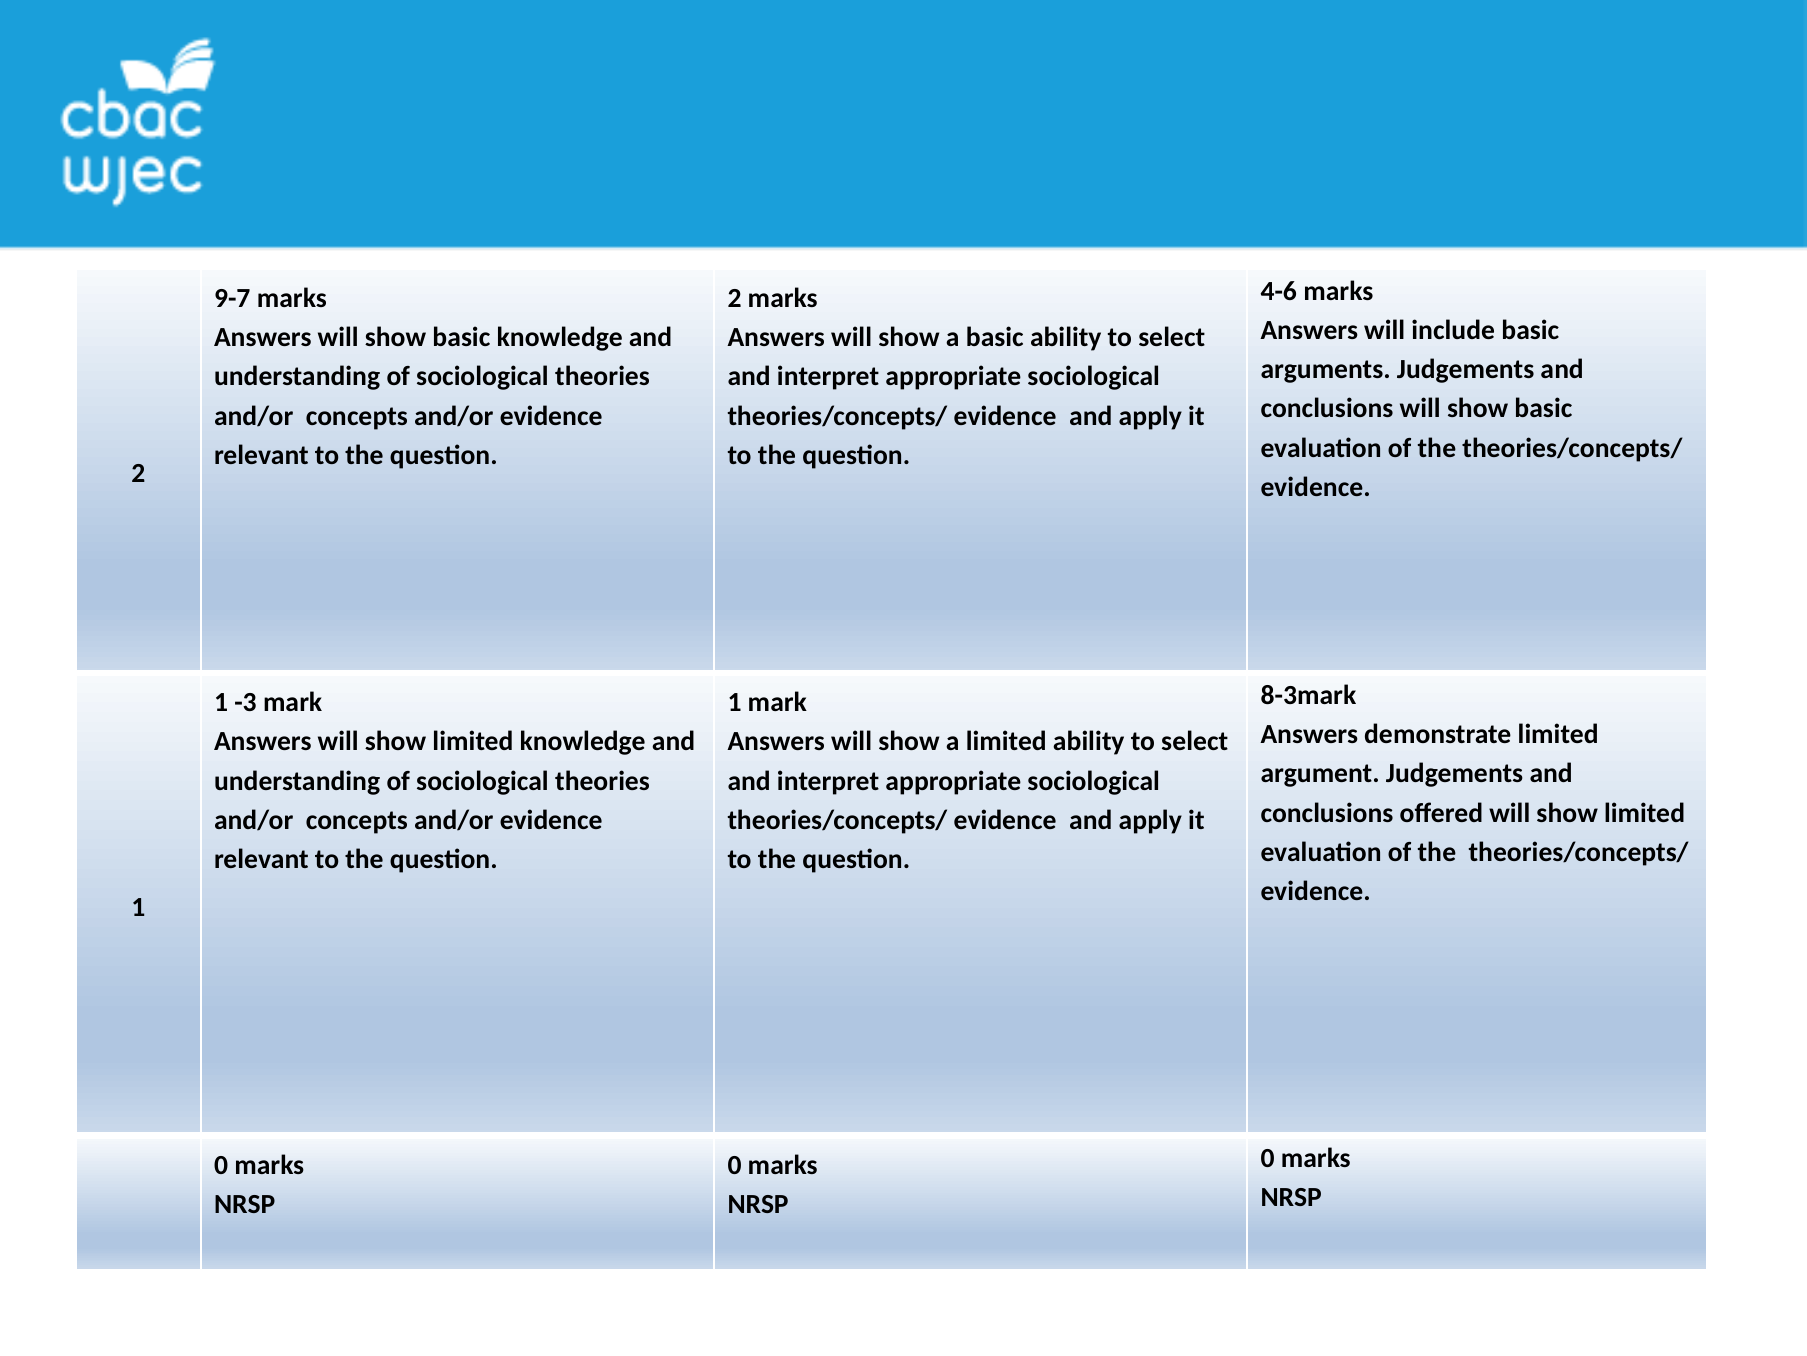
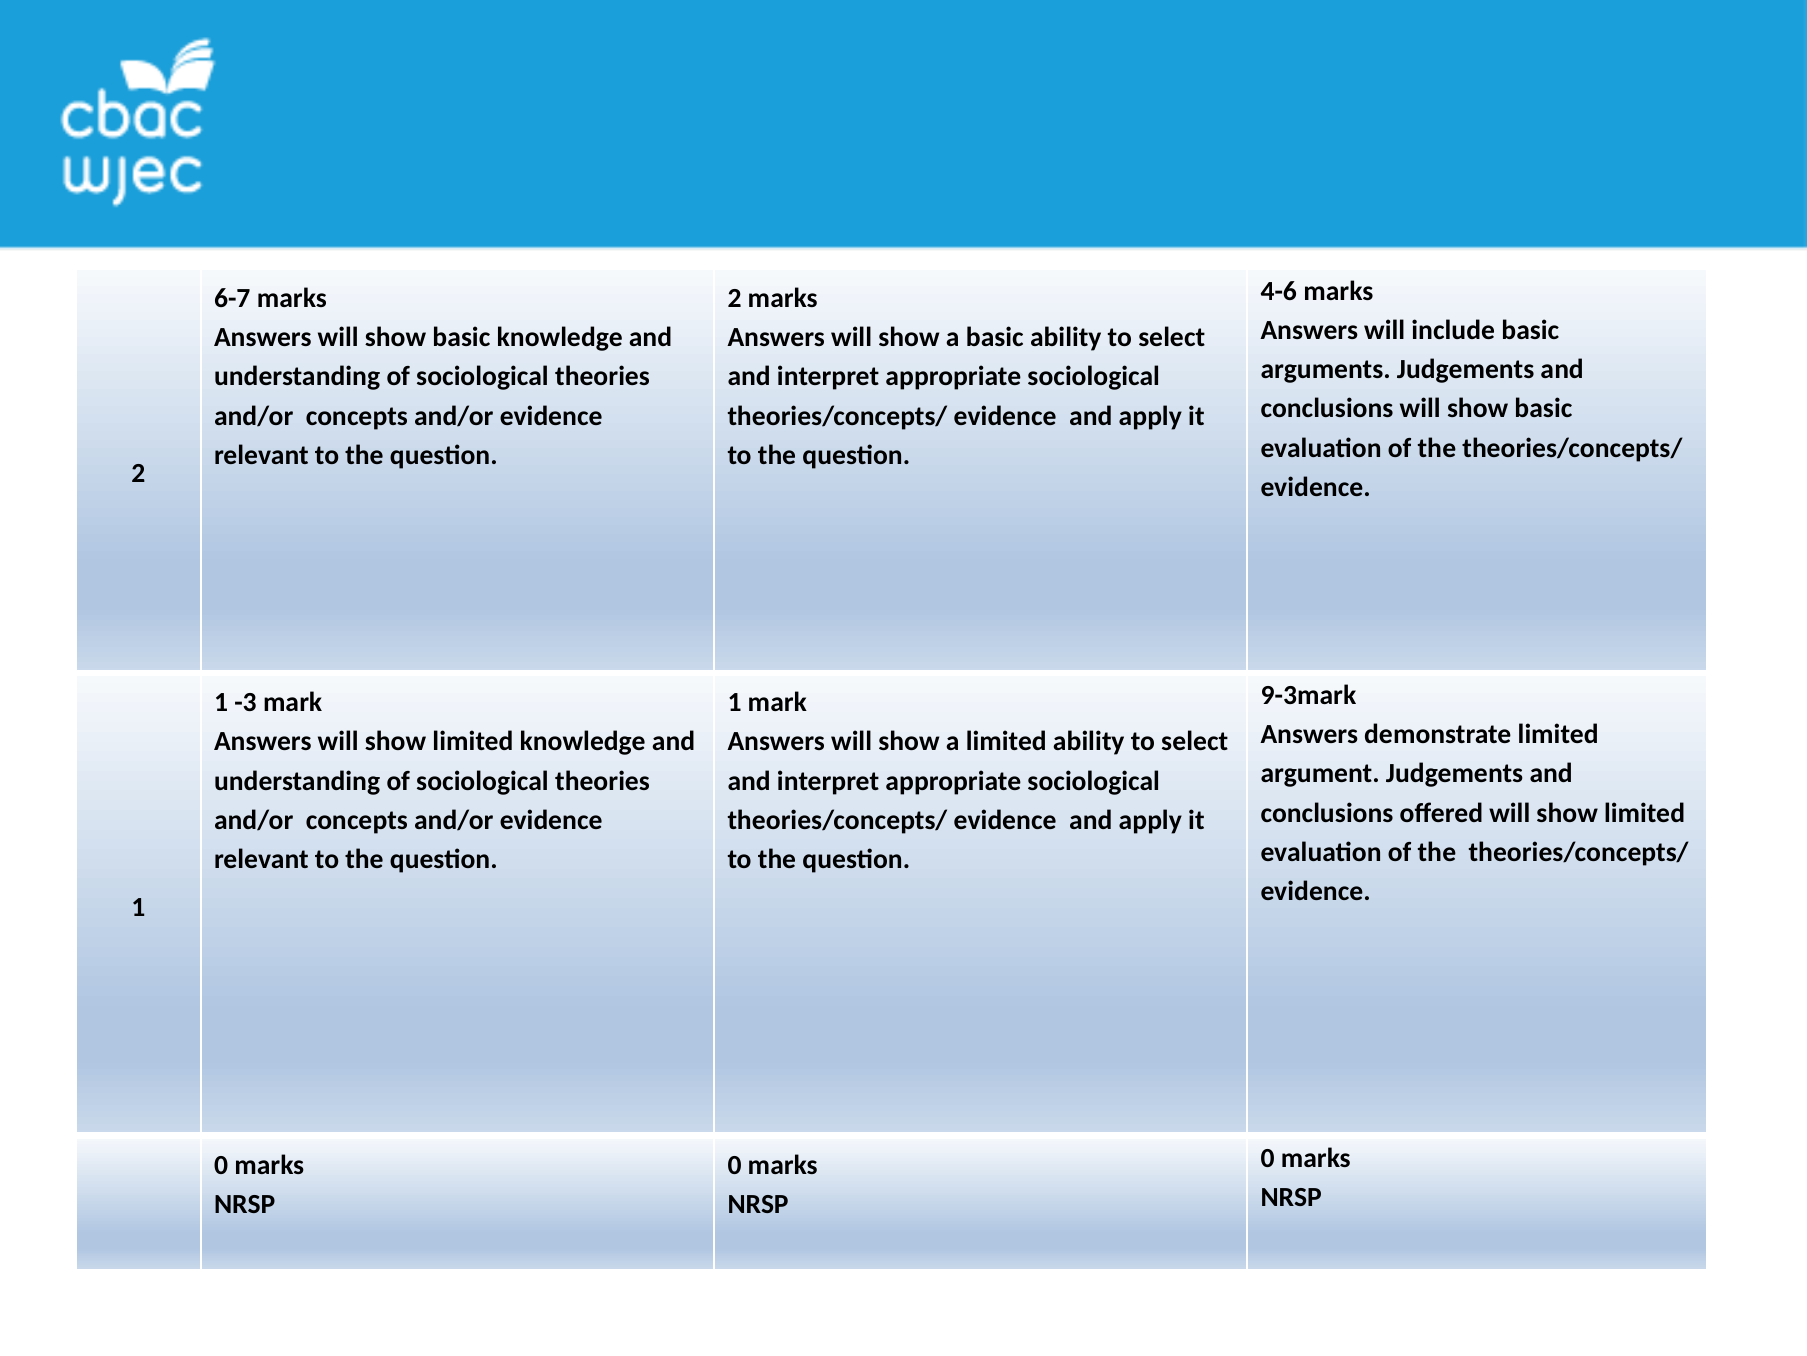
9-7: 9-7 -> 6-7 (232, 298)
8-3mark: 8-3mark -> 9-3mark (1308, 695)
